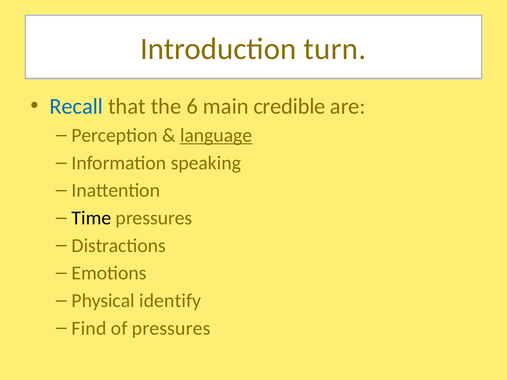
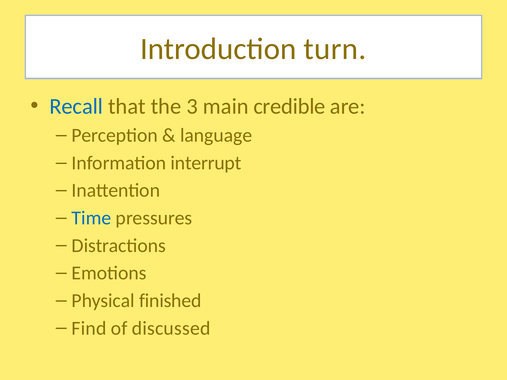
6: 6 -> 3 (192, 106)
language underline: present -> none (216, 135)
speaking: speaking -> interrupt (206, 163)
Time colour: black -> blue (91, 218)
identify: identify -> finished (170, 301)
of pressures: pressures -> discussed (171, 328)
